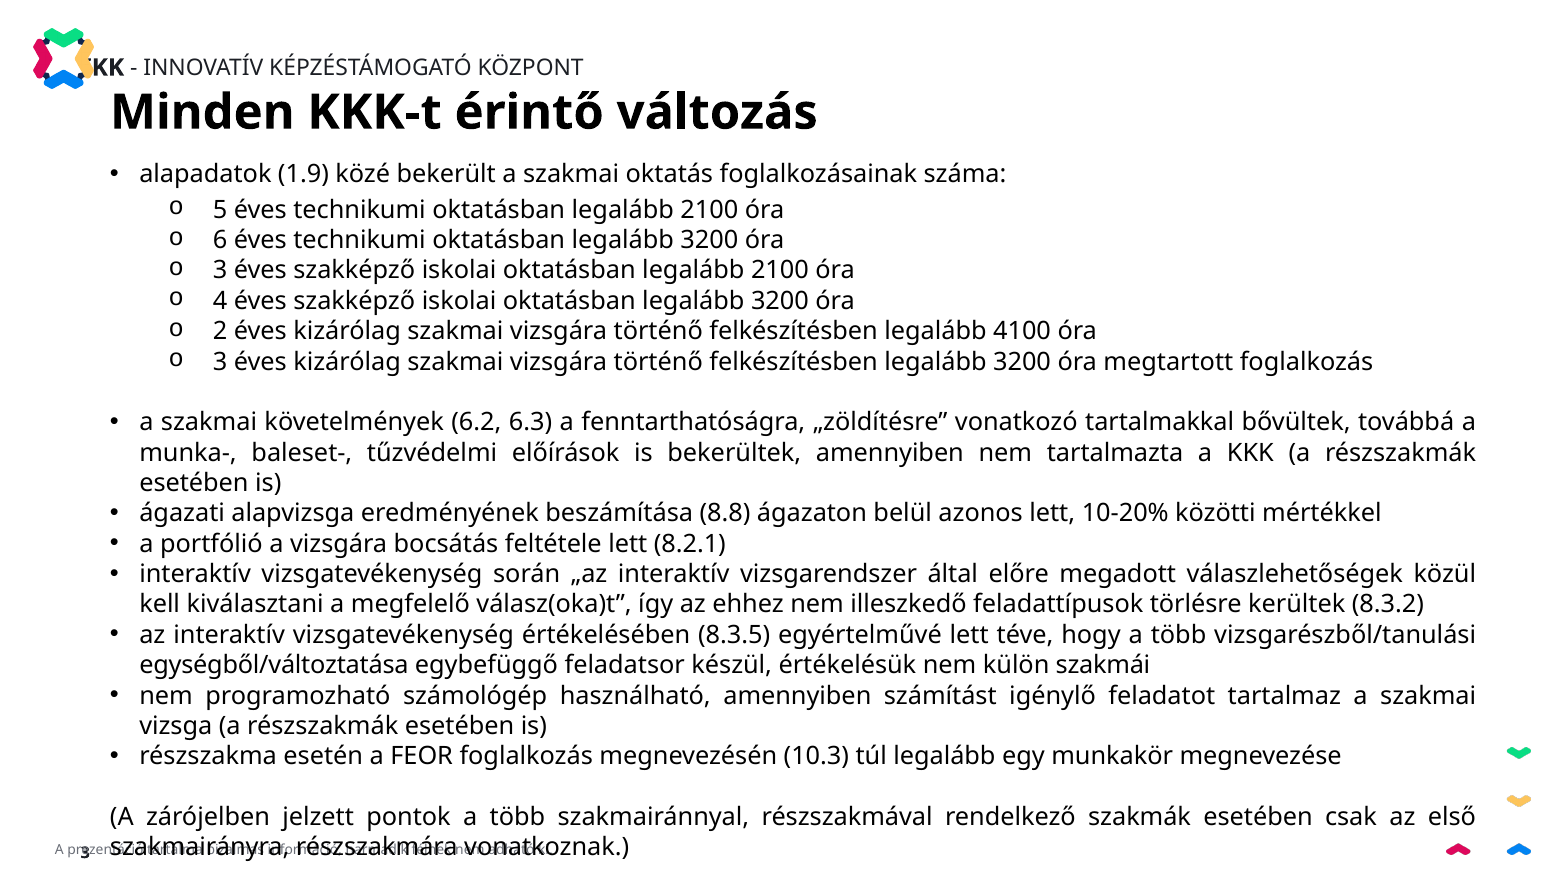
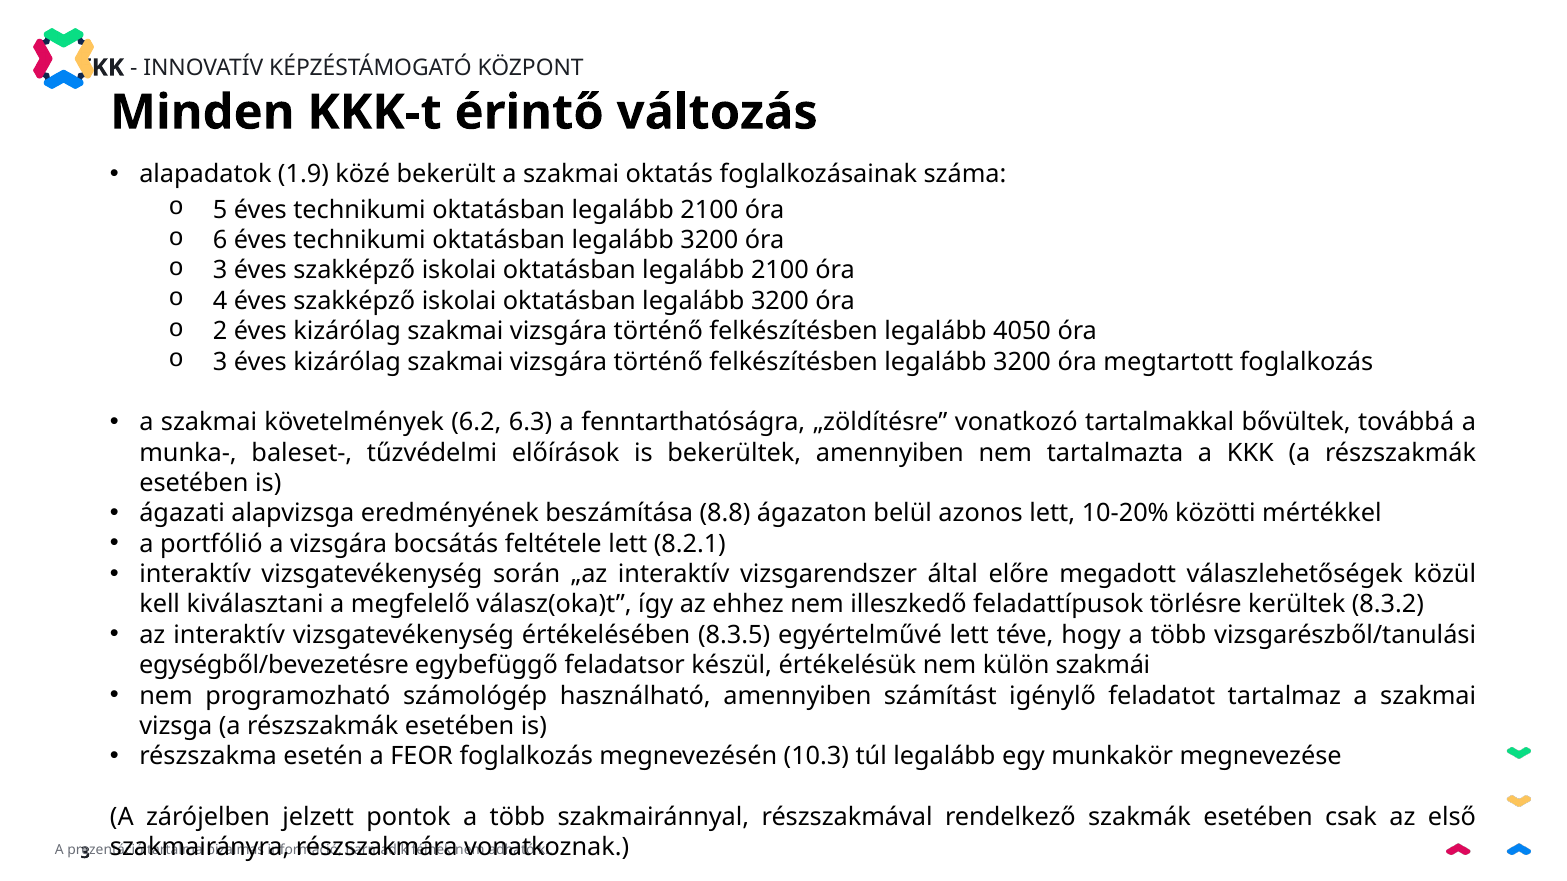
4100: 4100 -> 4050 (1022, 331)
egységből/változtatása: egységből/változtatása -> egységből/bevezetésre (274, 666)
